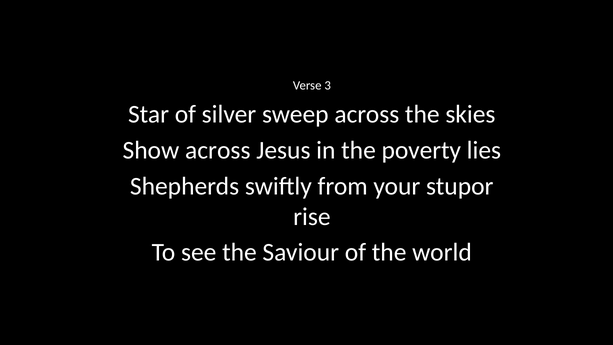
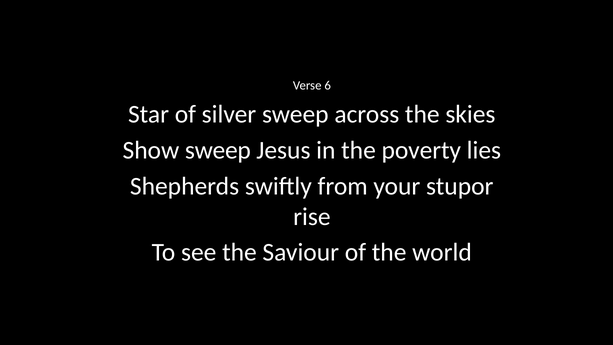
3: 3 -> 6 (328, 85)
Show across: across -> sweep (218, 150)
